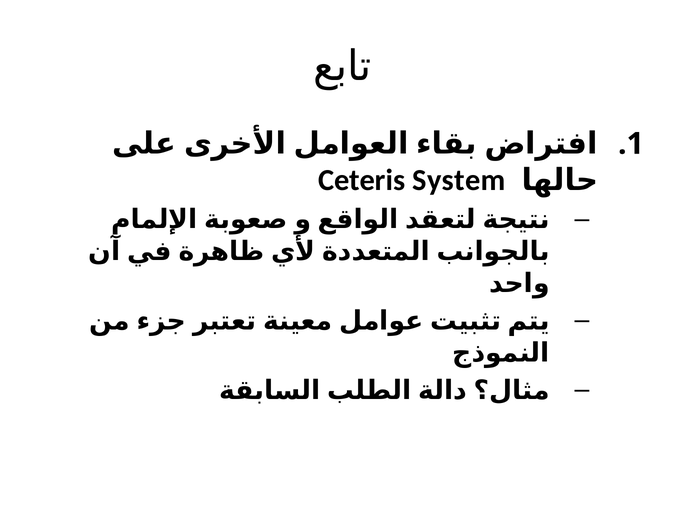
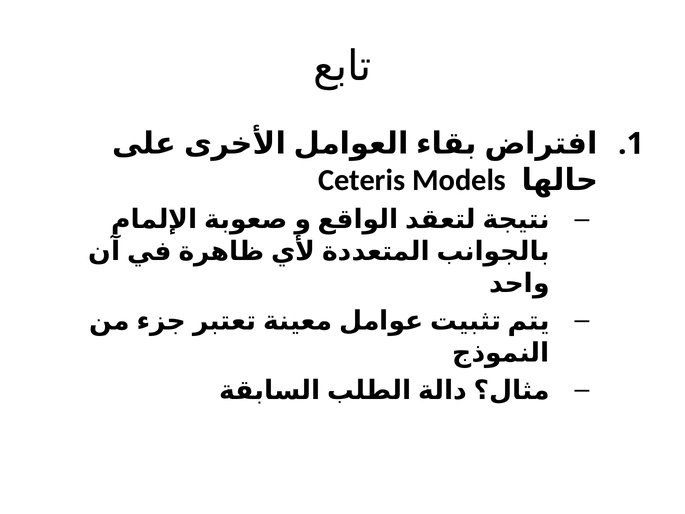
System: System -> Models (459, 180)
